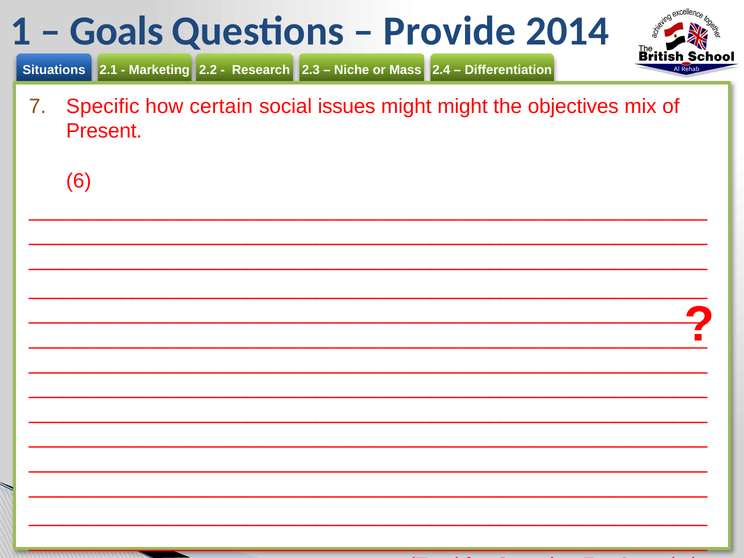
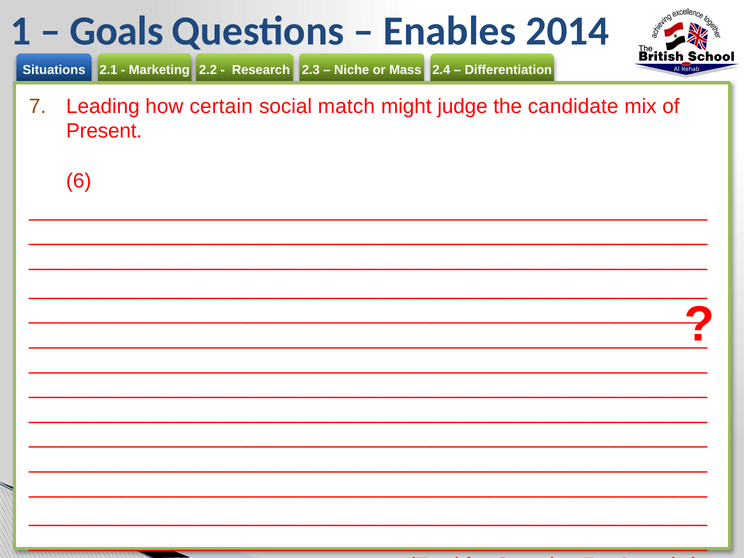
Provide: Provide -> Enables (450, 31)
Specific: Specific -> Leading (103, 106)
issues: issues -> match (346, 106)
might might: might -> judge (463, 106)
objectives: objectives -> candidate (573, 106)
